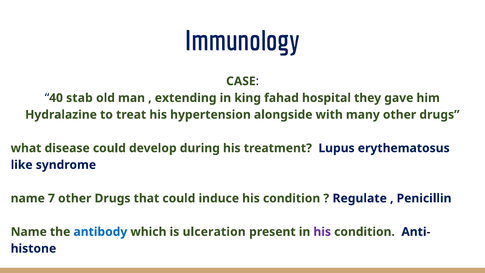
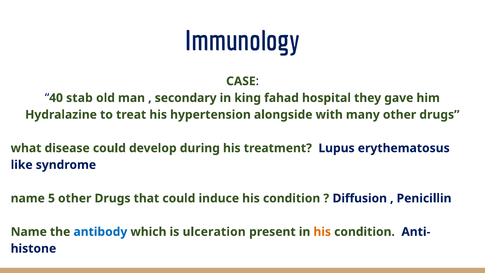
extending: extending -> secondary (186, 98)
7: 7 -> 5 (51, 198)
Regulate: Regulate -> Diffusion (360, 198)
his colour: purple -> orange (322, 232)
